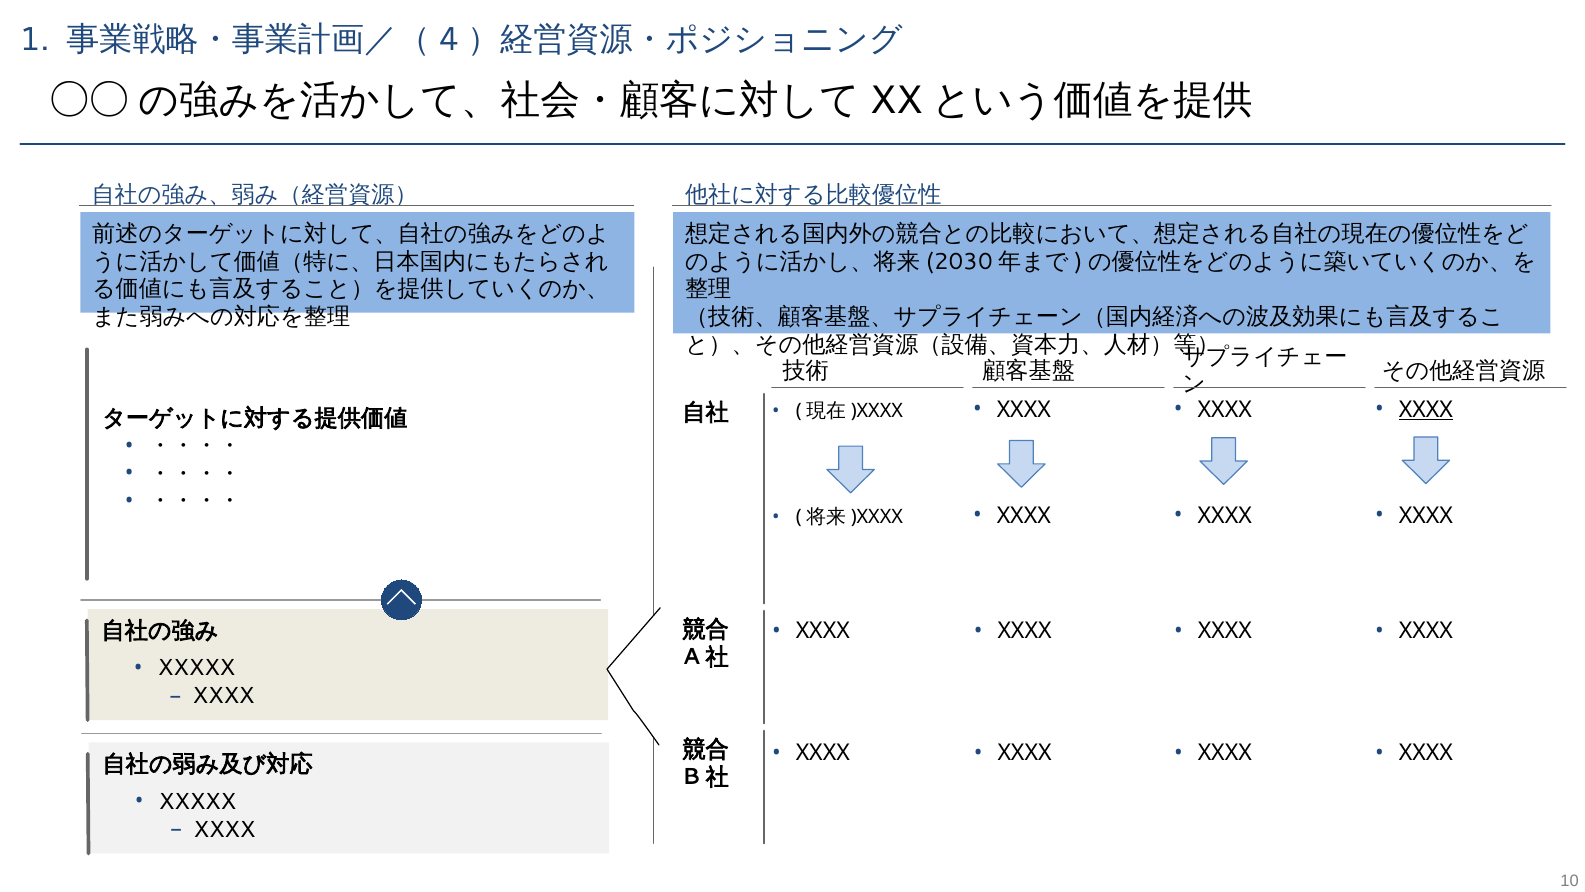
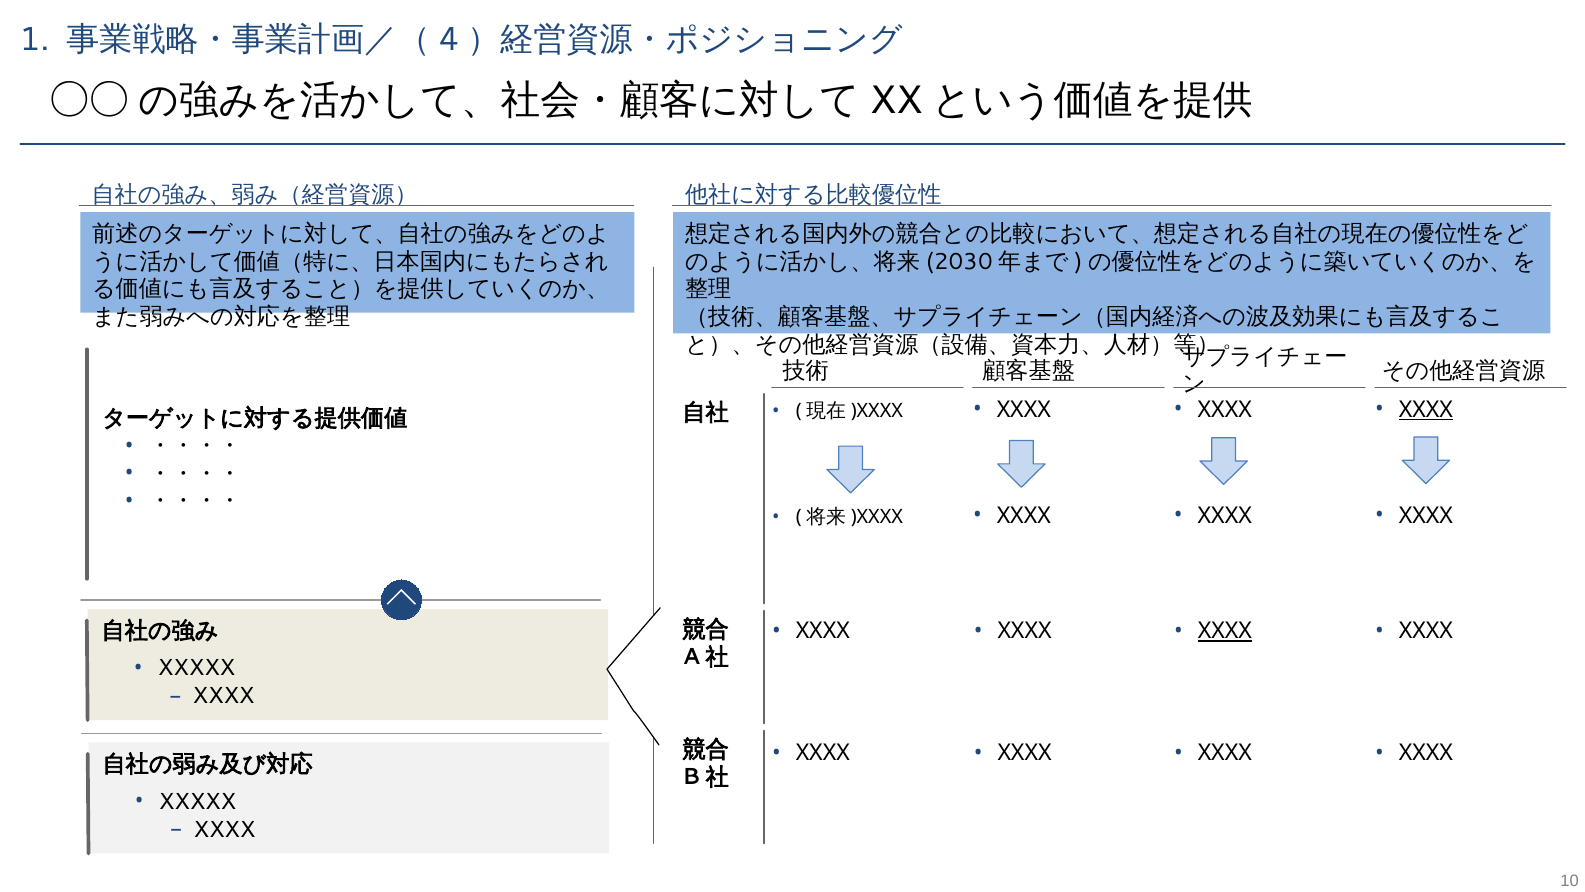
XXXX underline: none -> present (1225, 631)
